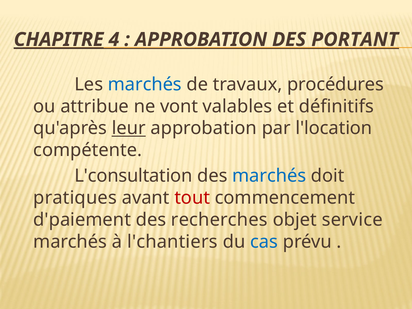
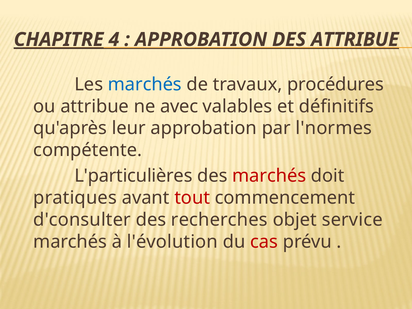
DES PORTANT: PORTANT -> ATTRIBUE (355, 40)
vont: vont -> avec (179, 106)
leur underline: present -> none (129, 128)
l'location: l'location -> l'normes (334, 128)
L'consultation: L'consultation -> L'particulières (133, 176)
marchés colour: blue -> red (269, 176)
d'paiement: d'paiement -> d'consulter (82, 220)
l'chantiers: l'chantiers -> l'évolution (172, 242)
cas colour: blue -> red (264, 242)
